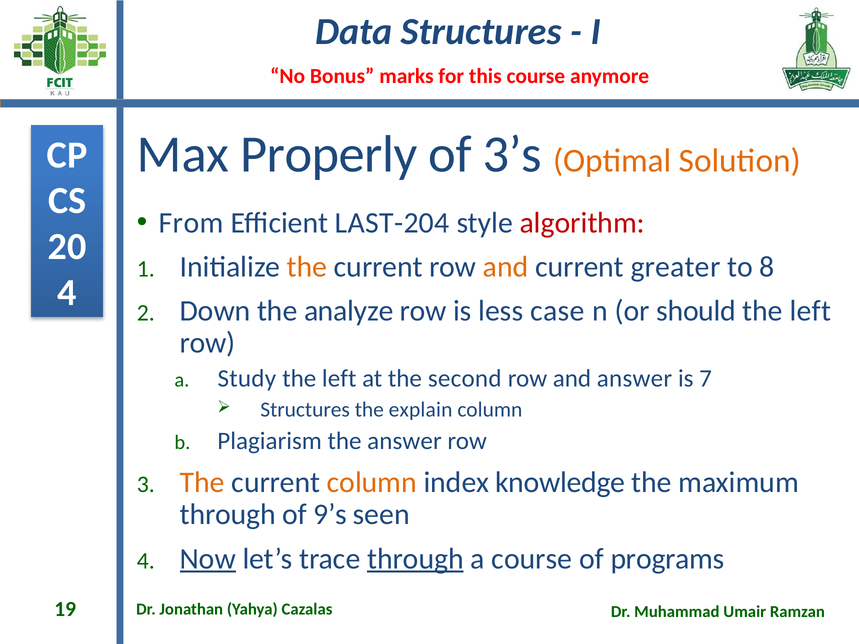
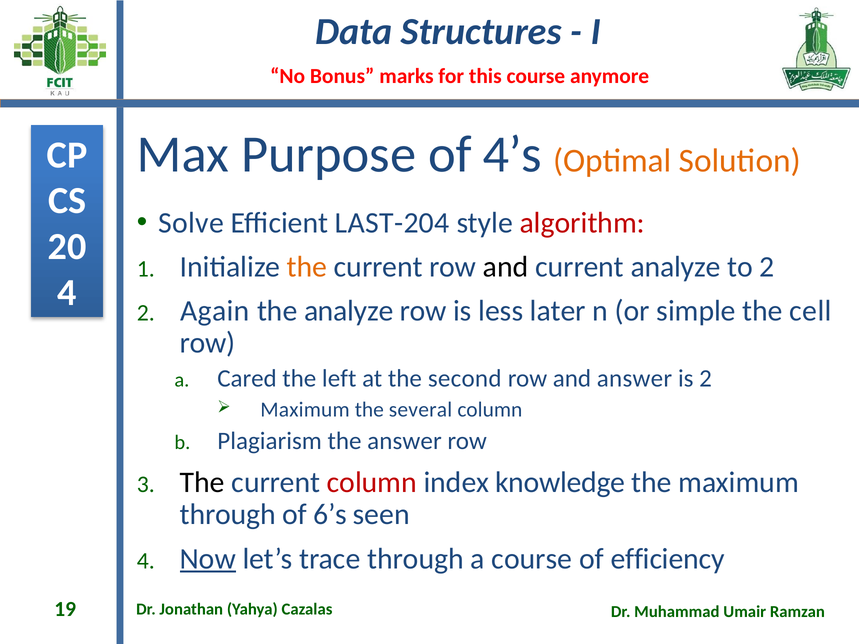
Properly: Properly -> Purpose (329, 155)
3’s: 3’s -> 4’s (512, 155)
From: From -> Solve (191, 223)
and colour: orange -> black (506, 267)
current greater: greater -> analyze (676, 267)
to 8: 8 -> 2 (767, 267)
Down: Down -> Again (215, 311)
case: case -> later (558, 311)
should: should -> simple (696, 311)
left: left -> cell (810, 311)
Study: Study -> Cared (247, 379)
is 7: 7 -> 2 (706, 379)
Structures: Structures -> Maximum (305, 410)
explain: explain -> several (421, 410)
The colour: orange -> black (202, 483)
column colour: orange -> red (372, 483)
9’s: 9’s -> 6’s (330, 515)
through underline: present -> none (415, 559)
programs: programs -> efficiency (668, 559)
